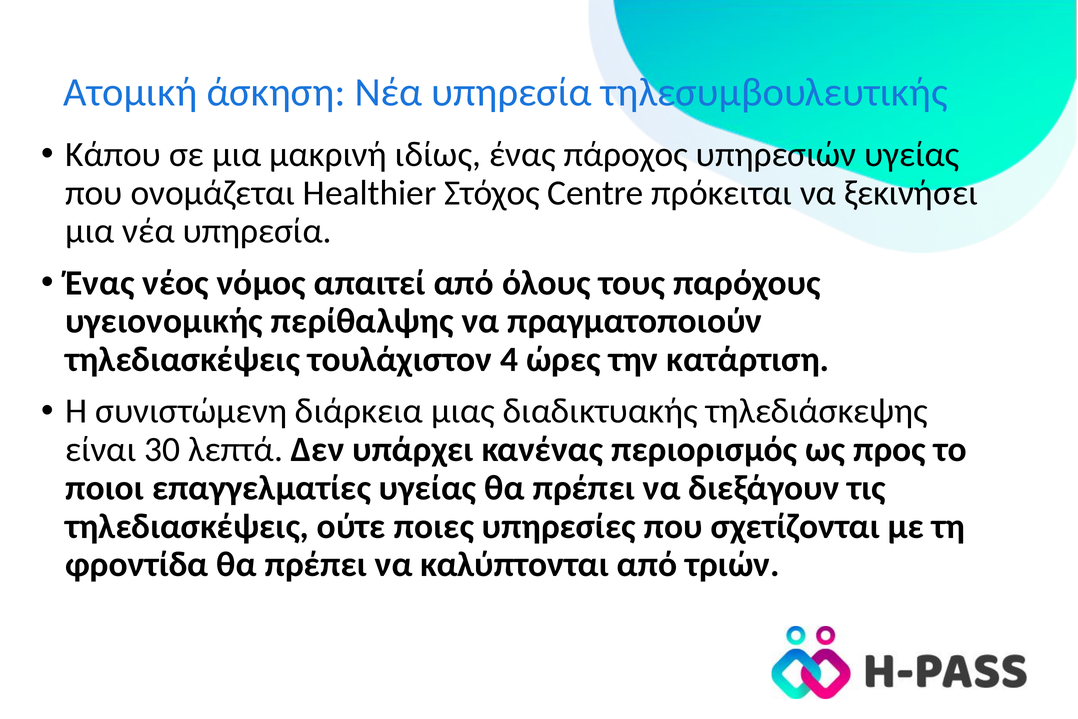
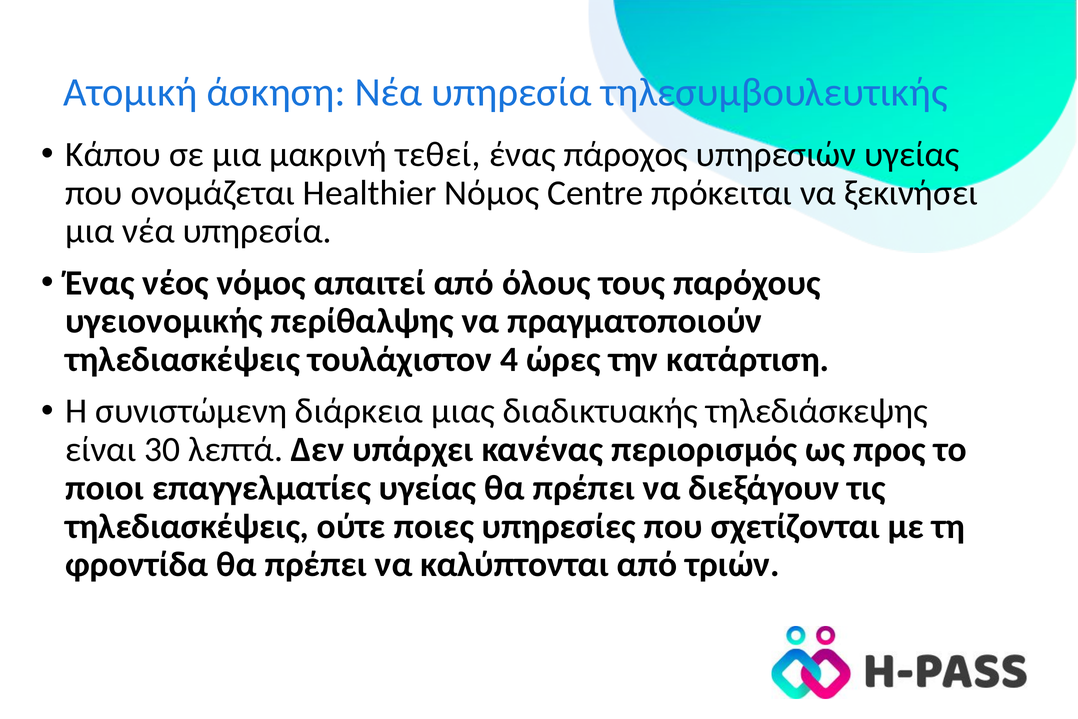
ιδίως: ιδίως -> τεθεί (438, 154)
Healthier Στόχος: Στόχος -> Νόμος (492, 193)
